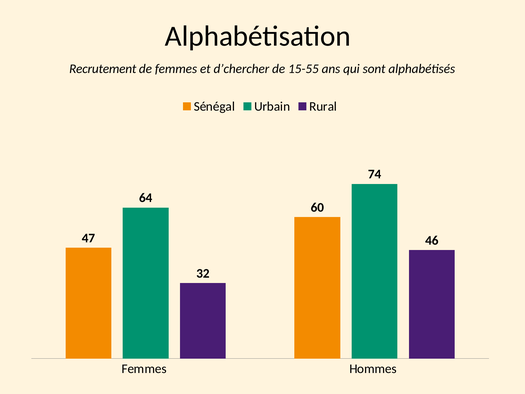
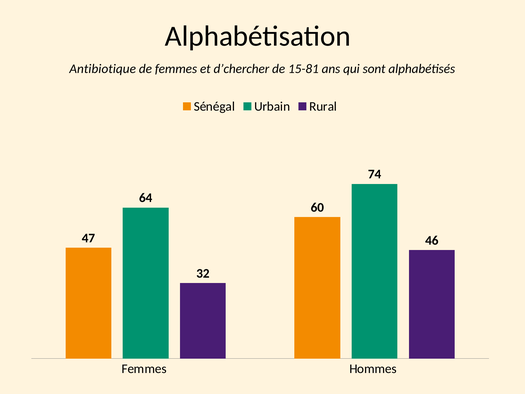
Recrutement: Recrutement -> Antibiotique (103, 69)
15-55: 15-55 -> 15-81 (303, 69)
